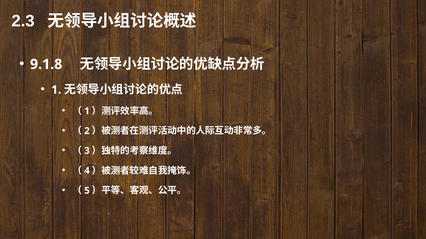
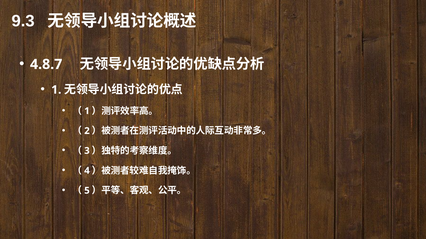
2.3: 2.3 -> 9.3 (23, 21)
9.1.8: 9.1.8 -> 4.8.7 (46, 64)
